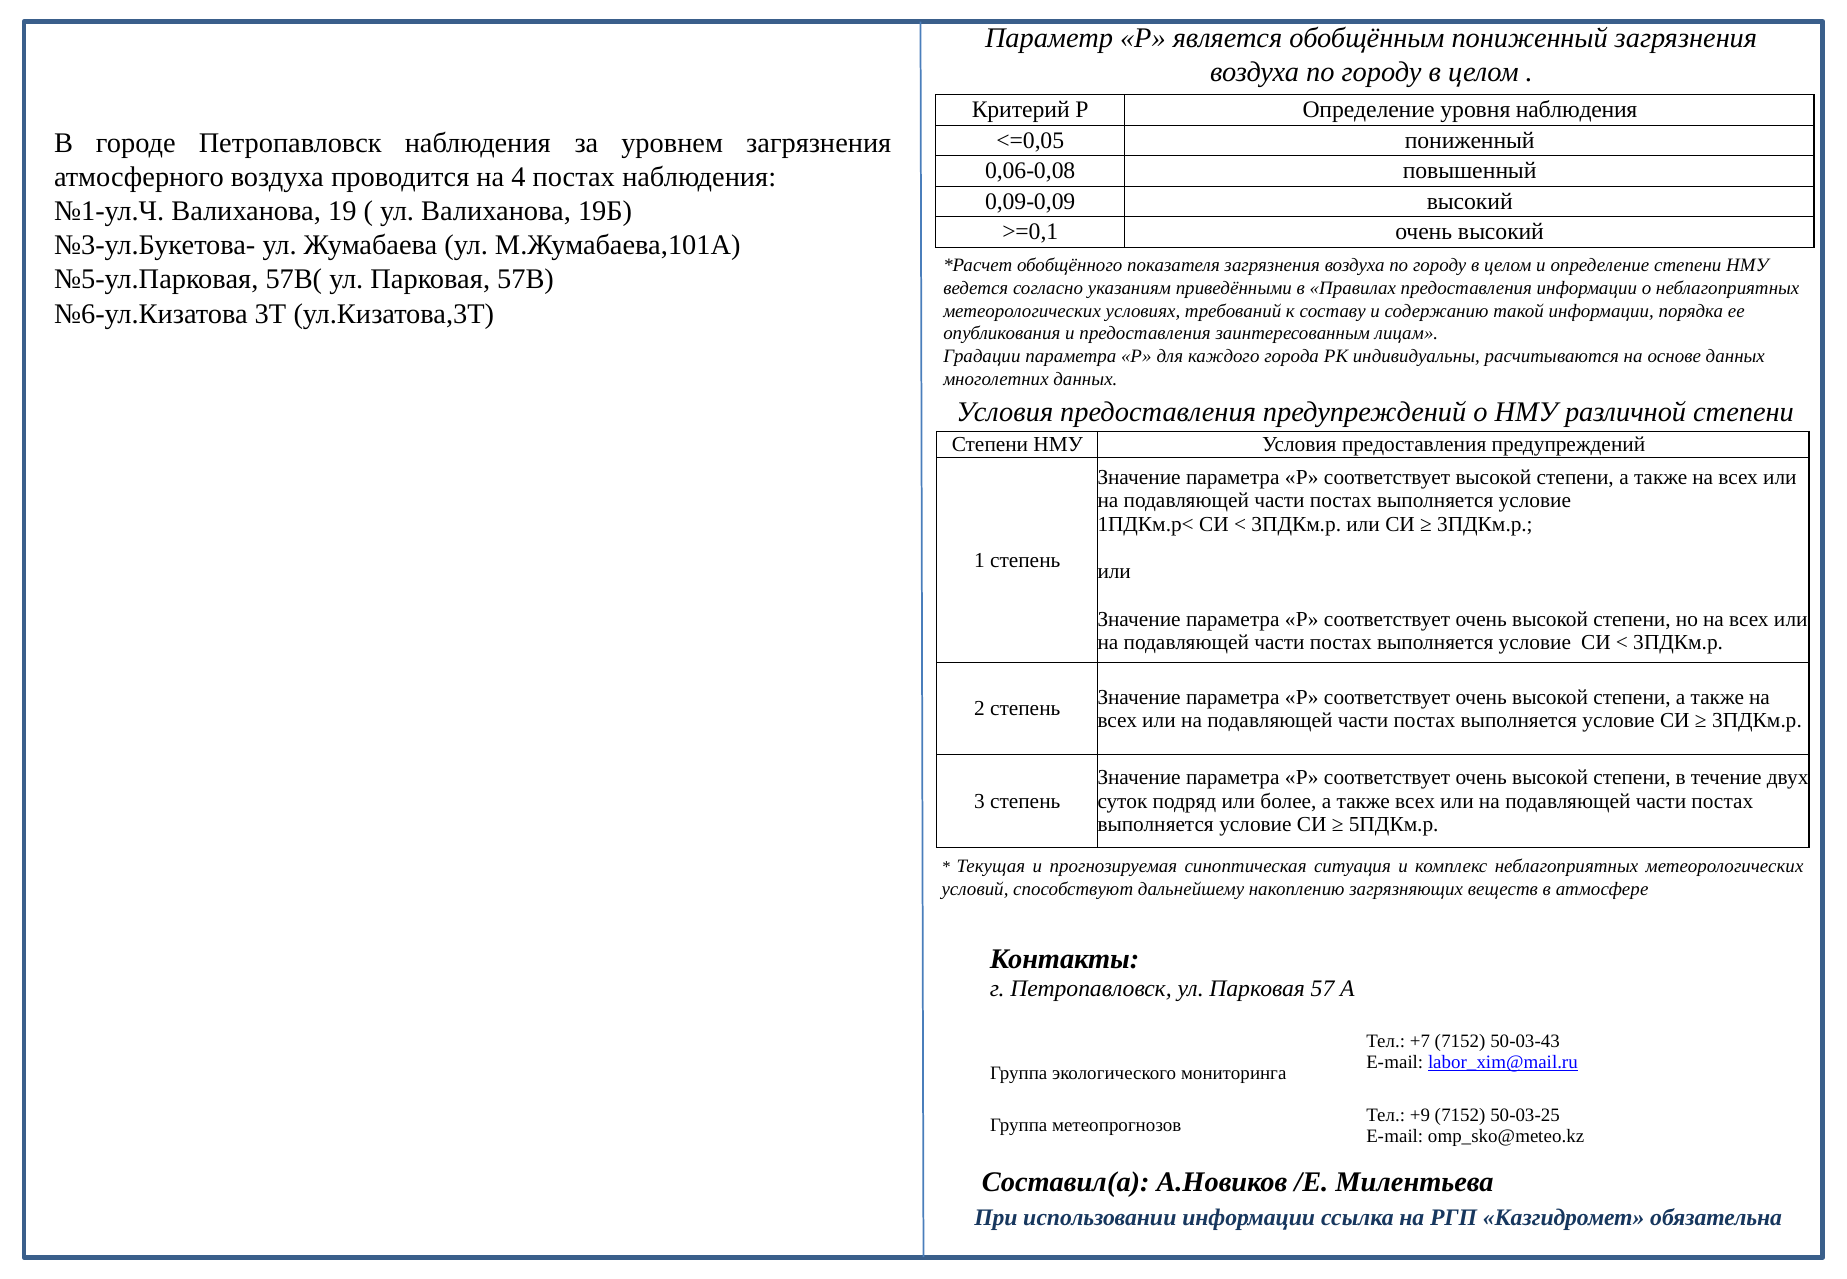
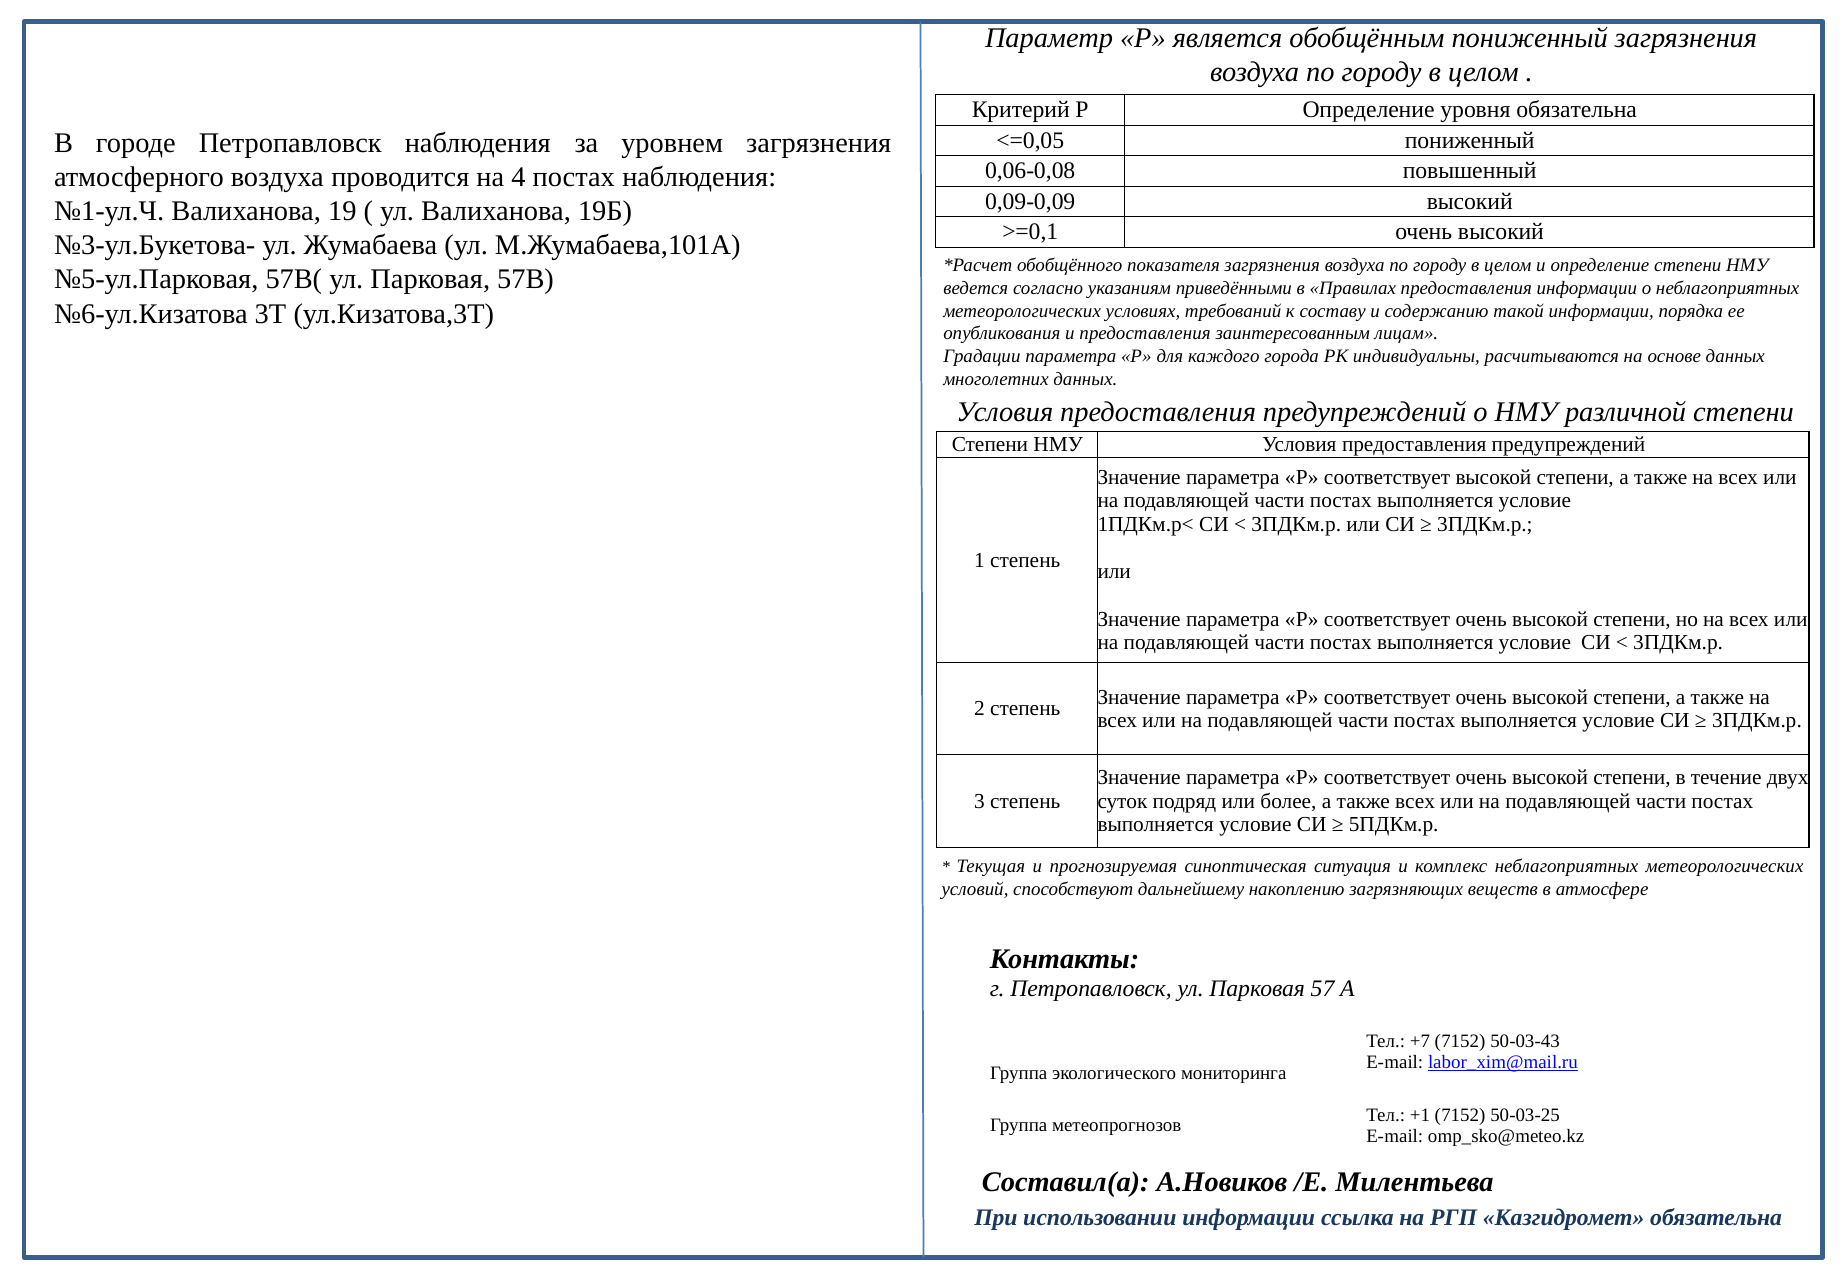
уровня наблюдения: наблюдения -> обязательна (1577, 110)
+9: +9 -> +1 (1420, 1115)
